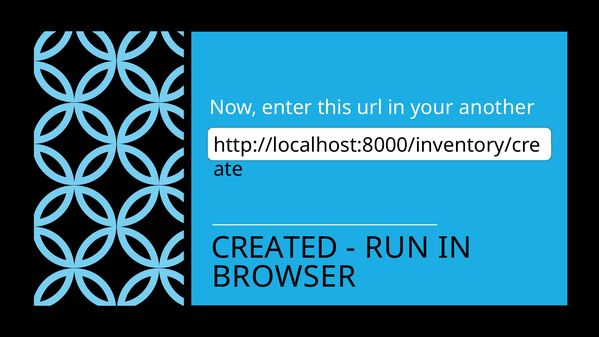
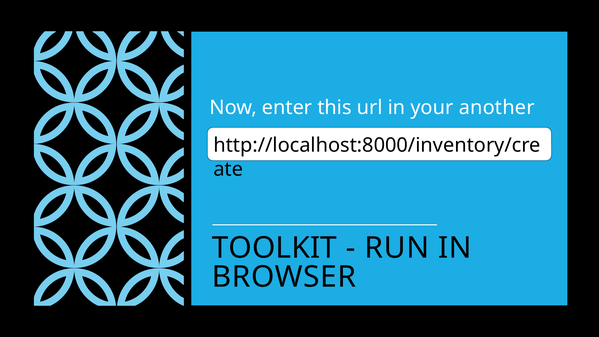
CREATED: CREATED -> TOOLKIT (274, 248)
